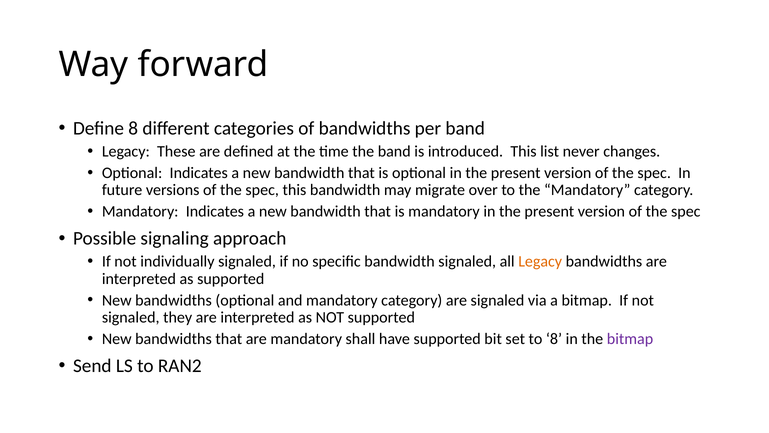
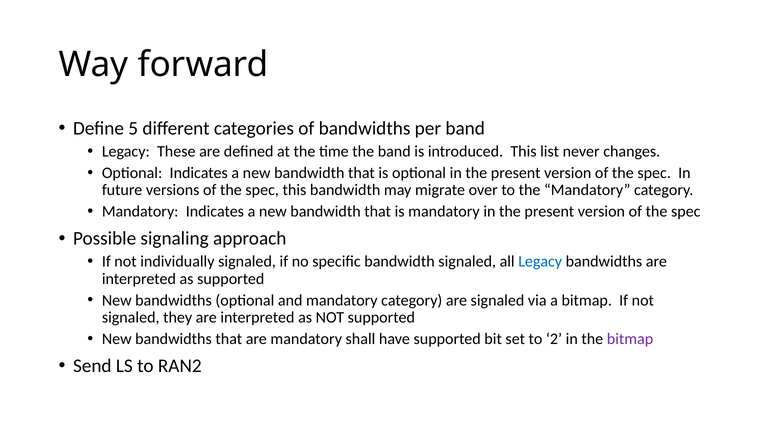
Define 8: 8 -> 5 (133, 128)
Legacy colour: orange -> blue (540, 261)
to 8: 8 -> 2 (554, 339)
